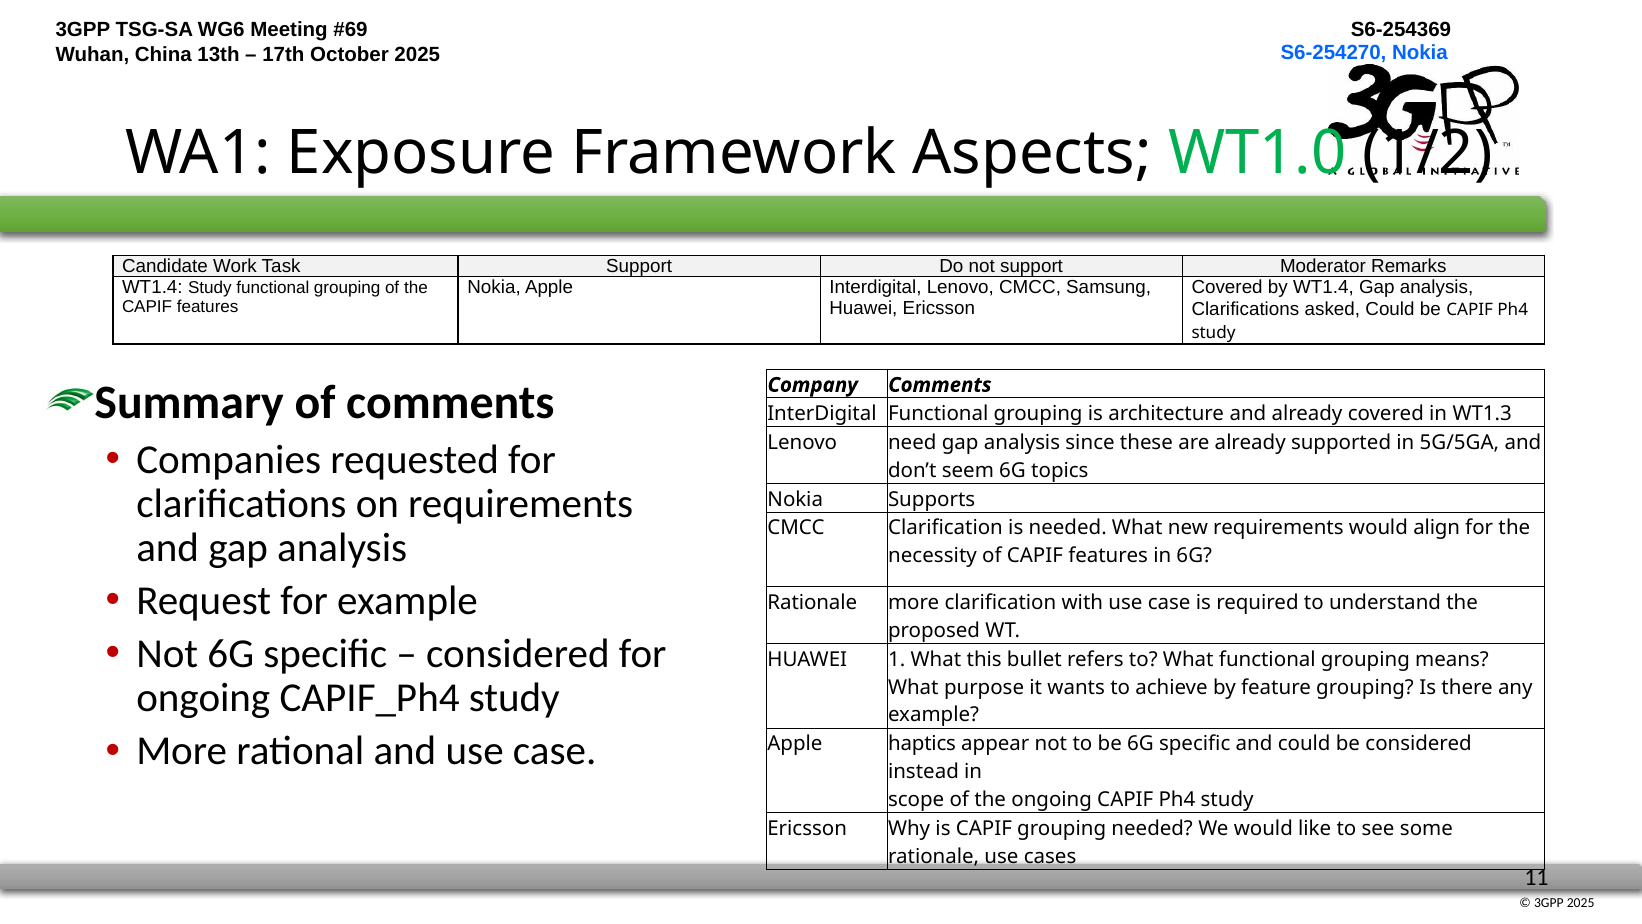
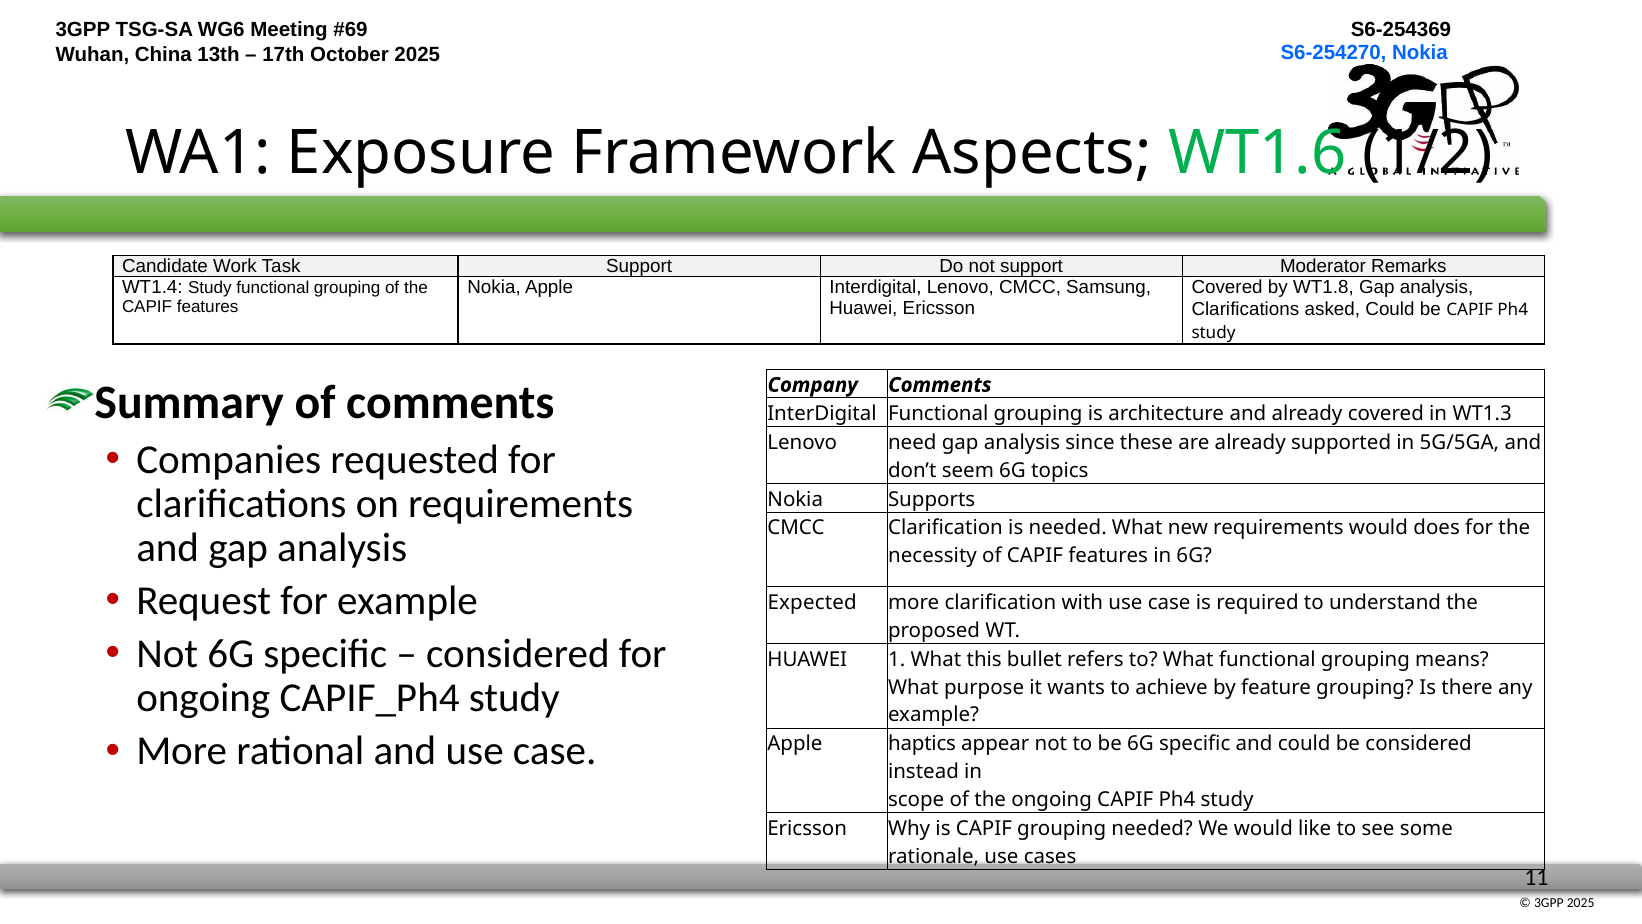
WT1.0: WT1.0 -> WT1.6 (1257, 153)
by WT1.4: WT1.4 -> WT1.8 (1323, 287)
align: align -> does (1437, 528)
Rationale: Rationale -> Expected (812, 602)
